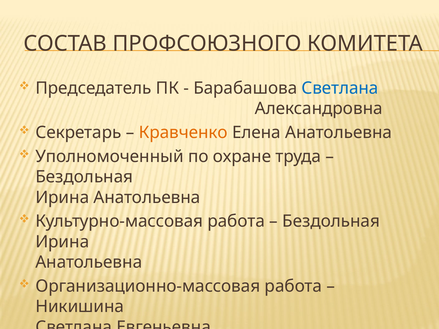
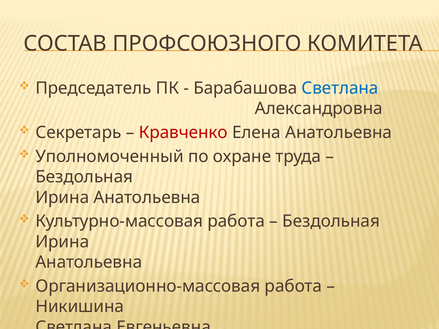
Кравченко colour: orange -> red (183, 133)
